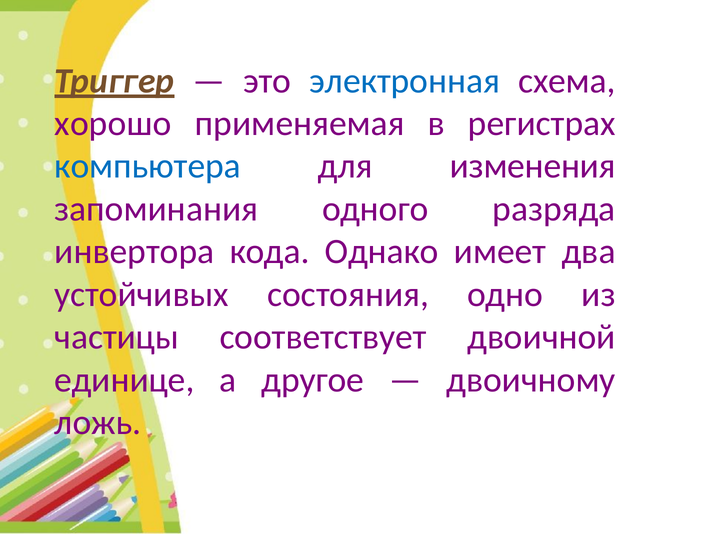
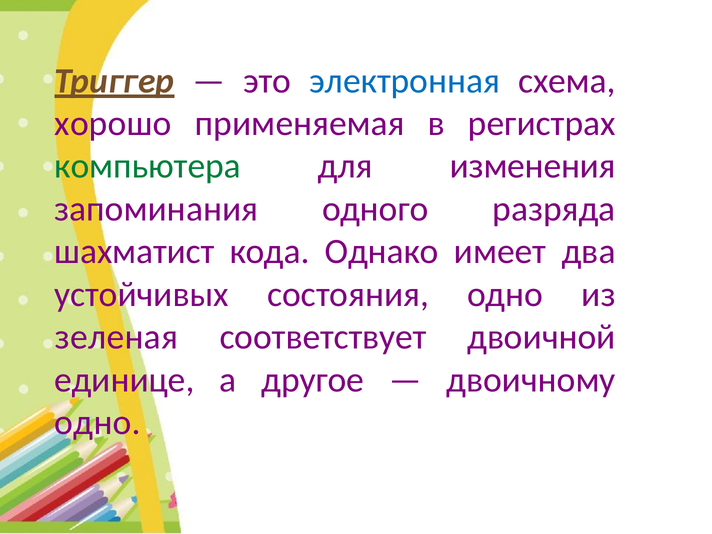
компьютера colour: blue -> green (148, 166)
инвертора: инвертора -> шахматист (135, 252)
частицы: частицы -> зеленая (116, 337)
ложь: ложь -> одно (98, 423)
